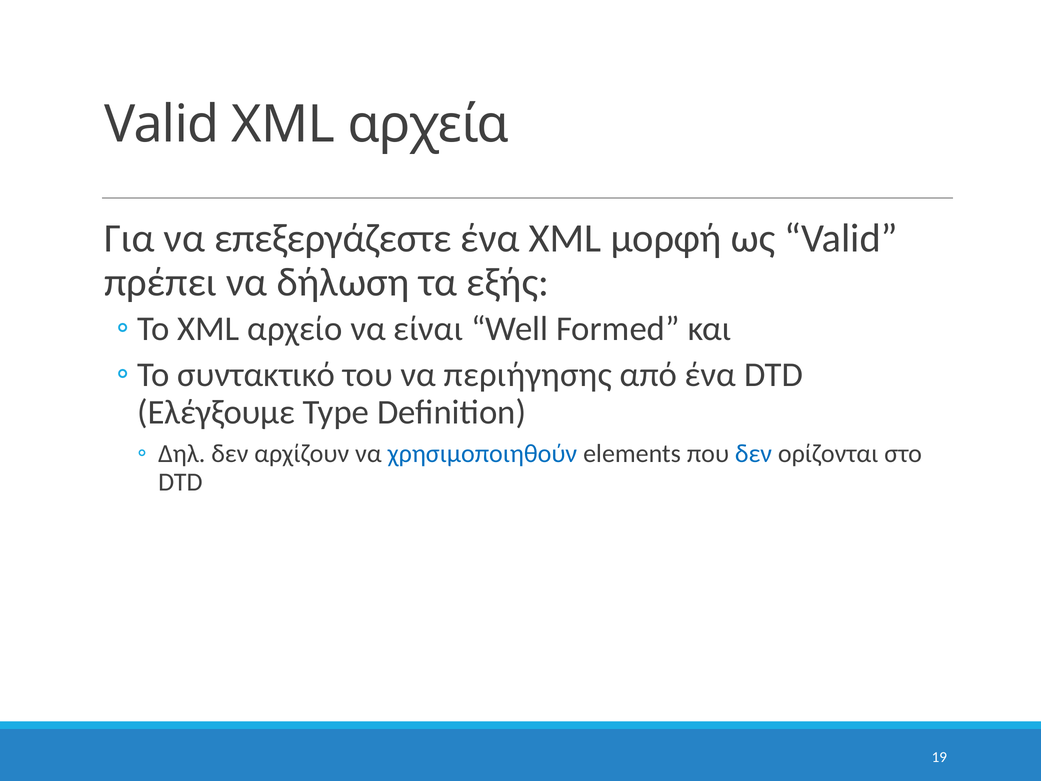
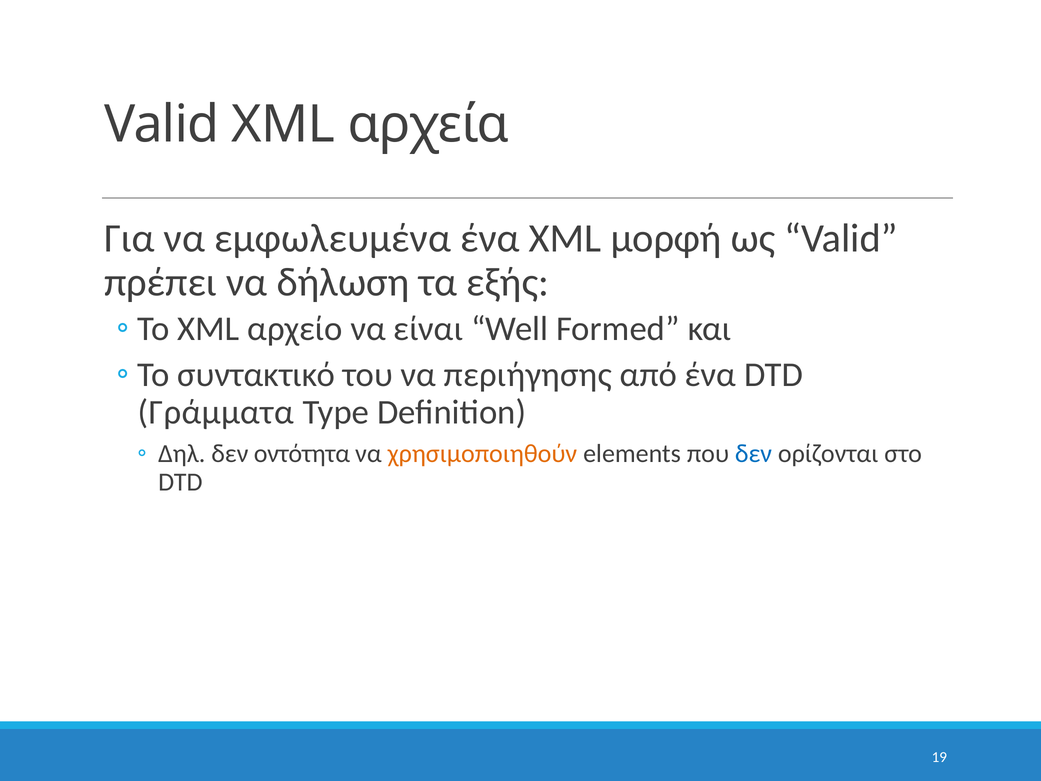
επεξεργάζεστε: επεξεργάζεστε -> εμφωλευμένα (333, 238)
Ελέγξουμε: Ελέγξουμε -> Γράμματα (216, 412)
αρχίζουν: αρχίζουν -> οντότητα (302, 454)
χρησιμοποιηθούν colour: blue -> orange (482, 454)
